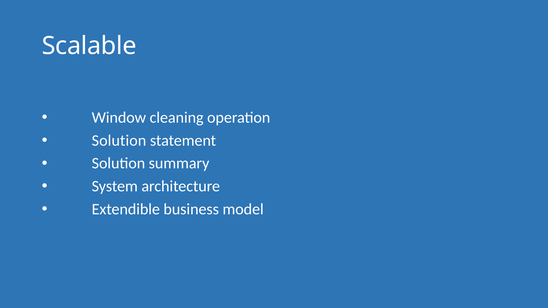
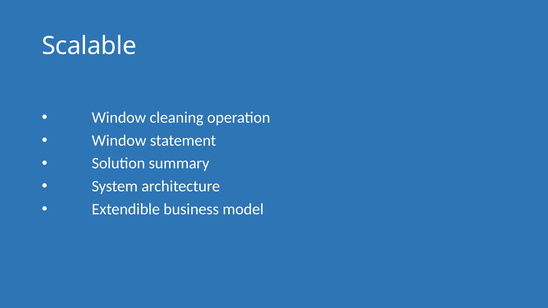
Solution: Solution -> Window (119, 141)
